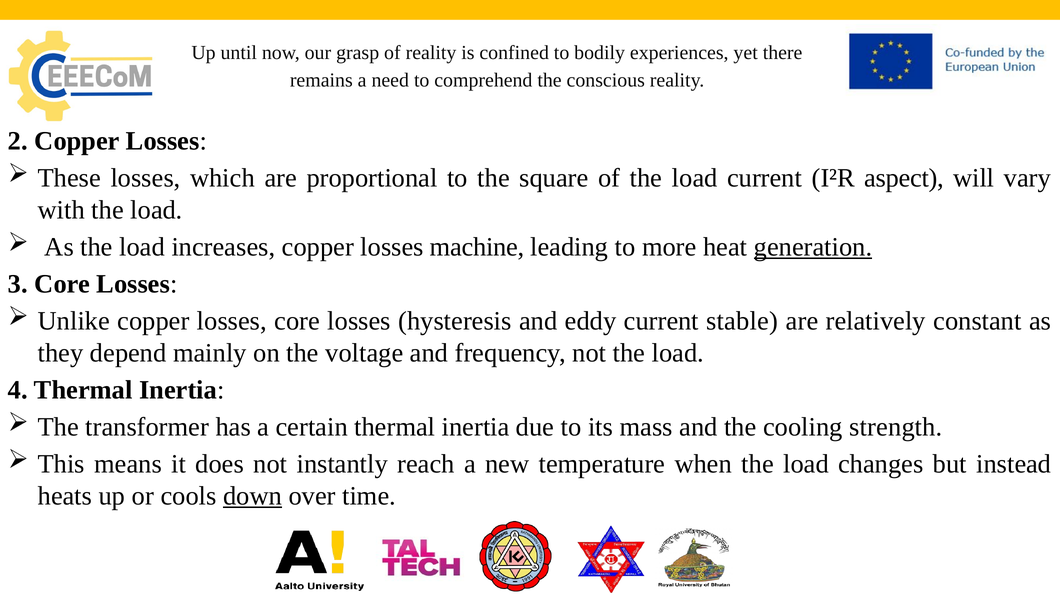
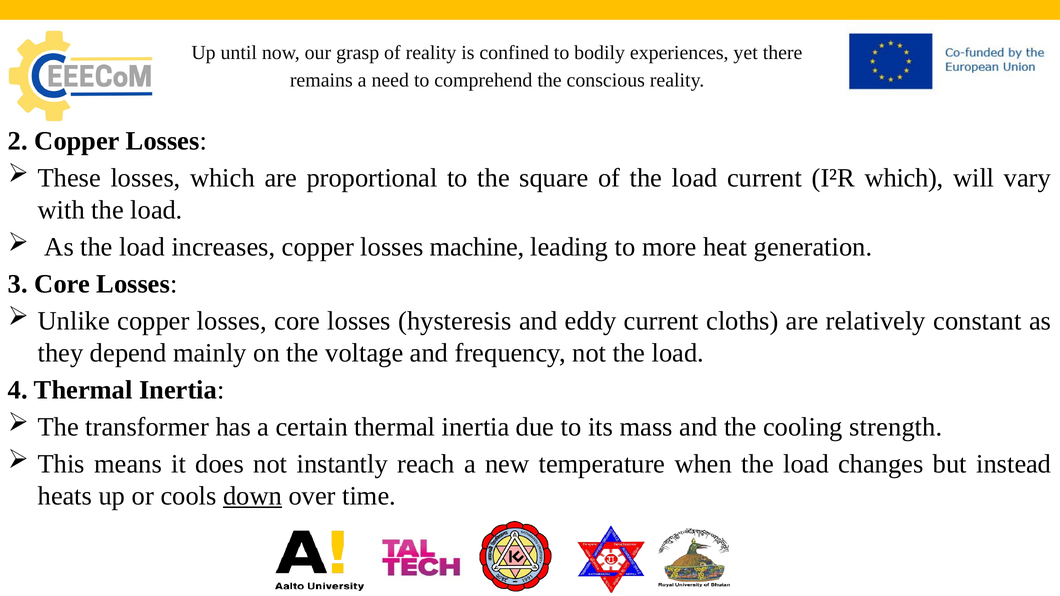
I²R aspect: aspect -> which (904, 178)
generation underline: present -> none (813, 247)
stable: stable -> cloths (742, 321)
